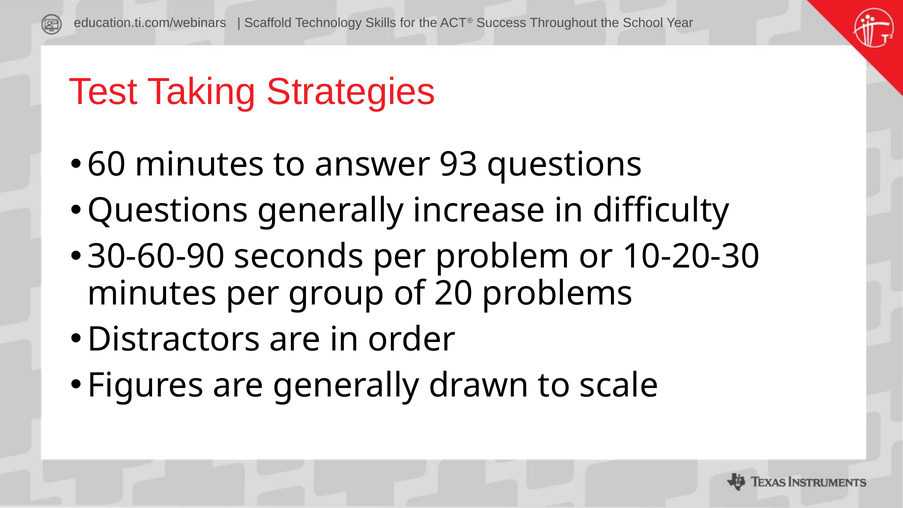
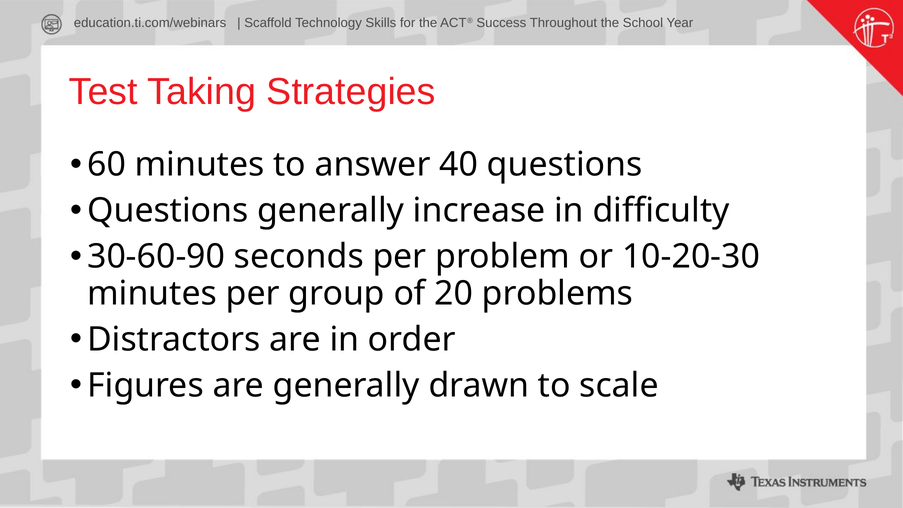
93: 93 -> 40 (459, 165)
